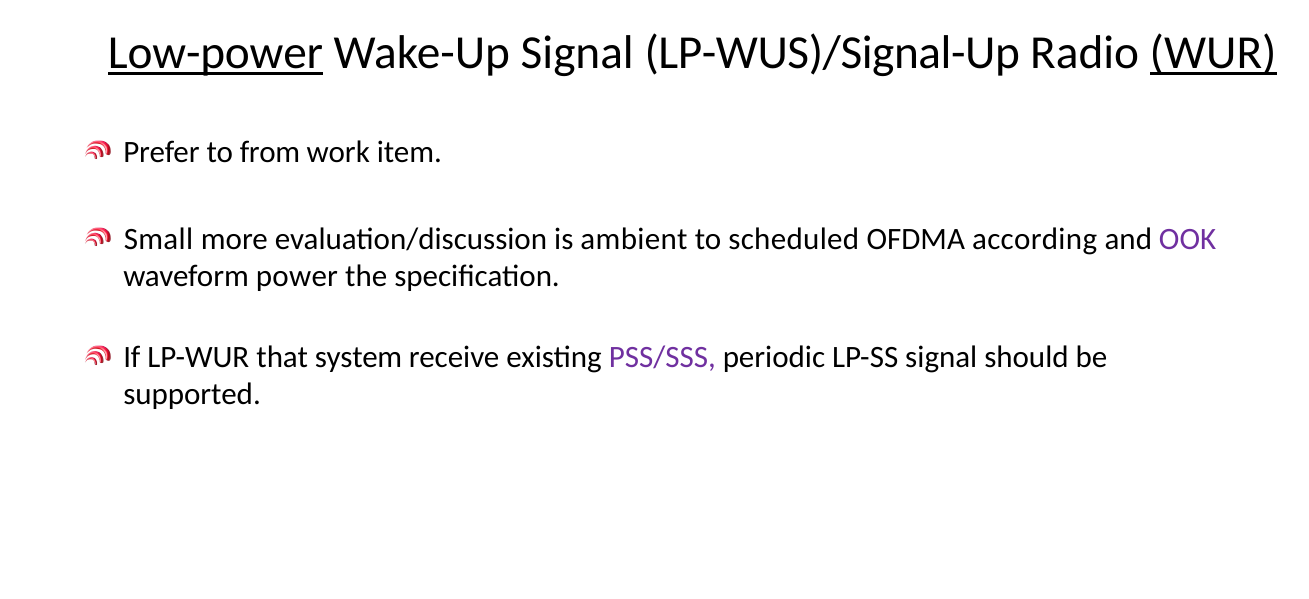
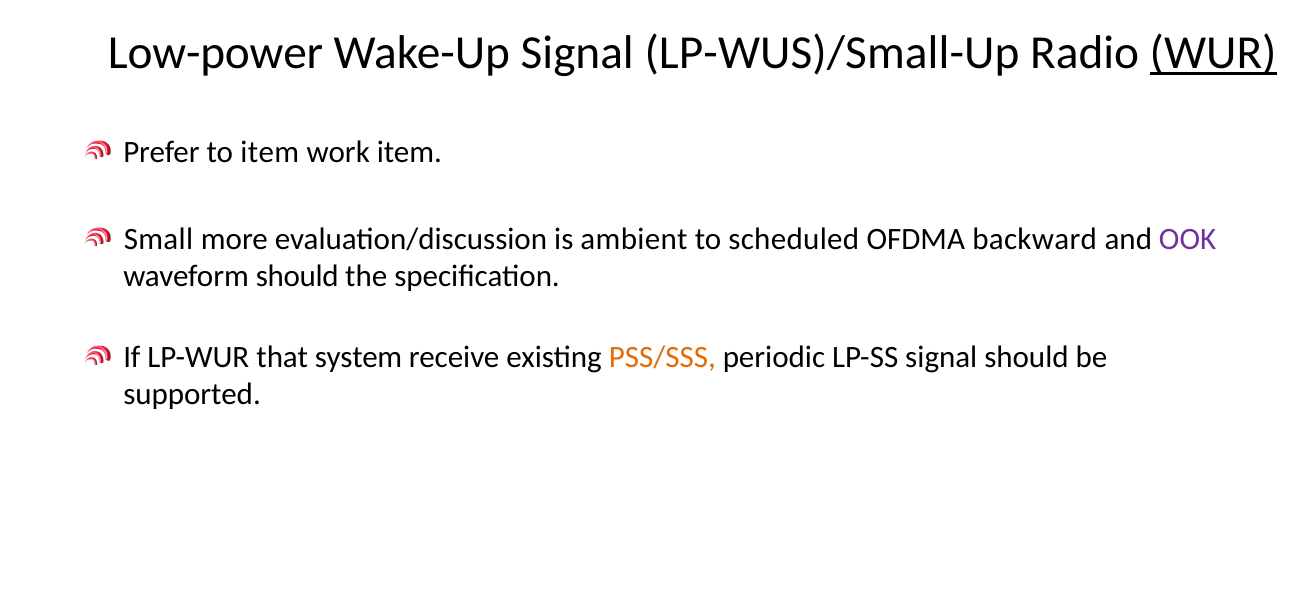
Low-power underline: present -> none (216, 53)
LP-WUS)/Signal-Up: LP-WUS)/Signal-Up -> LP-WUS)/Small-Up (832, 53)
to from: from -> item (270, 152)
according: according -> backward (1035, 239)
waveform power: power -> should (297, 276)
PSS/SSS colour: purple -> orange (662, 357)
